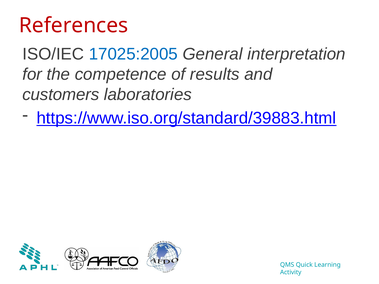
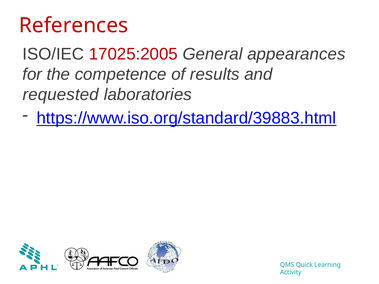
17025:2005 colour: blue -> red (133, 54)
interpretation: interpretation -> appearances (296, 54)
customers: customers -> requested (61, 95)
